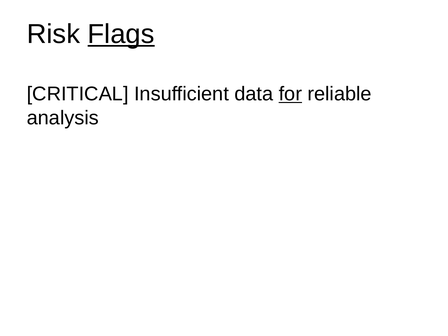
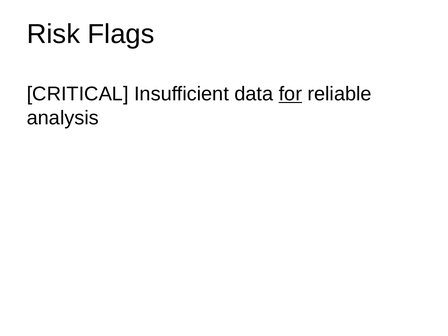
Flags underline: present -> none (121, 34)
